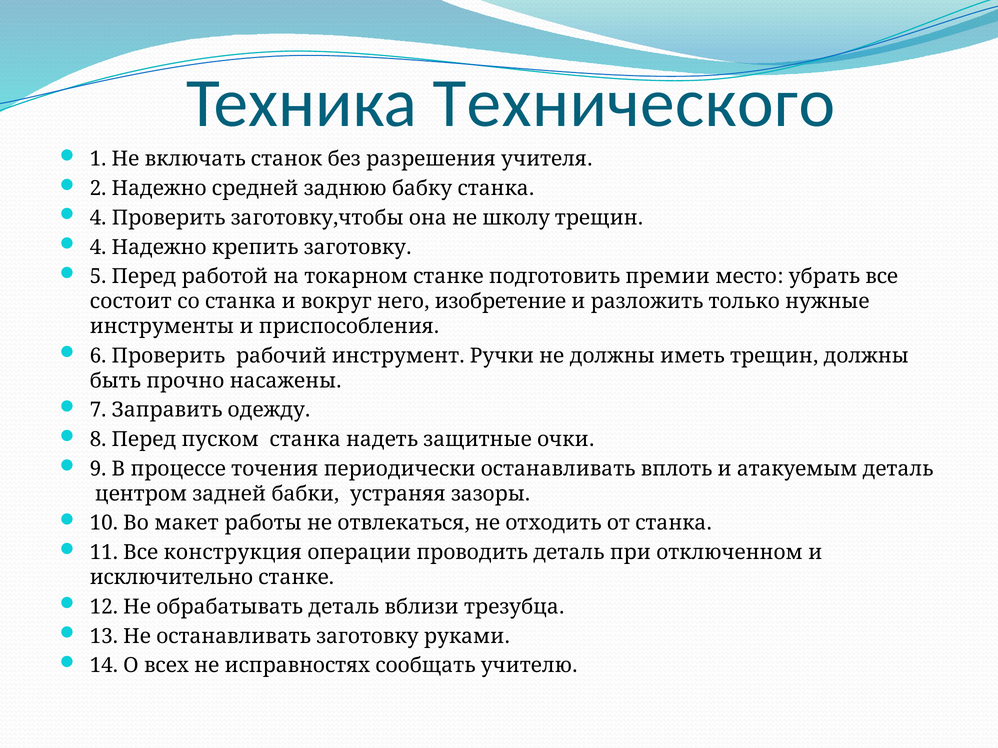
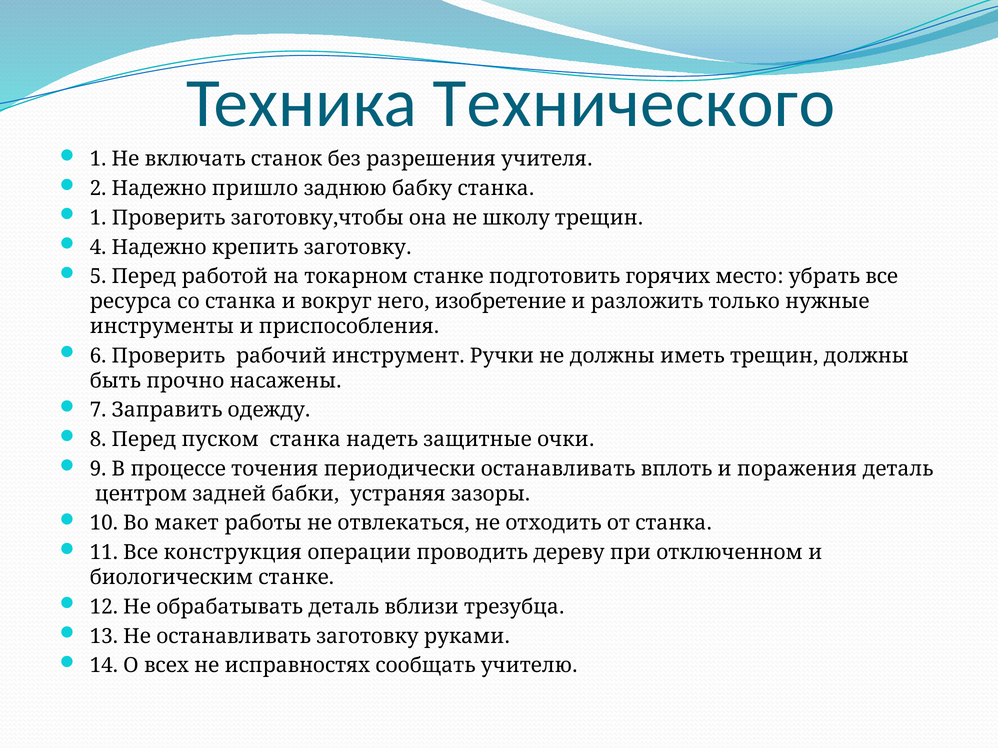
средней: средней -> пришло (255, 189)
4: 4 -> 1 (98, 218)
премии: премии -> горячих (668, 277)
состоит: состоит -> ресурса (131, 302)
атакуемым: атакуемым -> поражения (797, 469)
проводить деталь: деталь -> дереву (569, 553)
исключительно: исключительно -> биологическим (171, 578)
